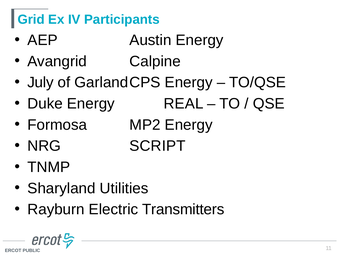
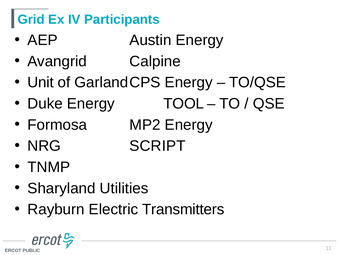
July: July -> Unit (41, 82)
REAL: REAL -> TOOL (184, 104)
